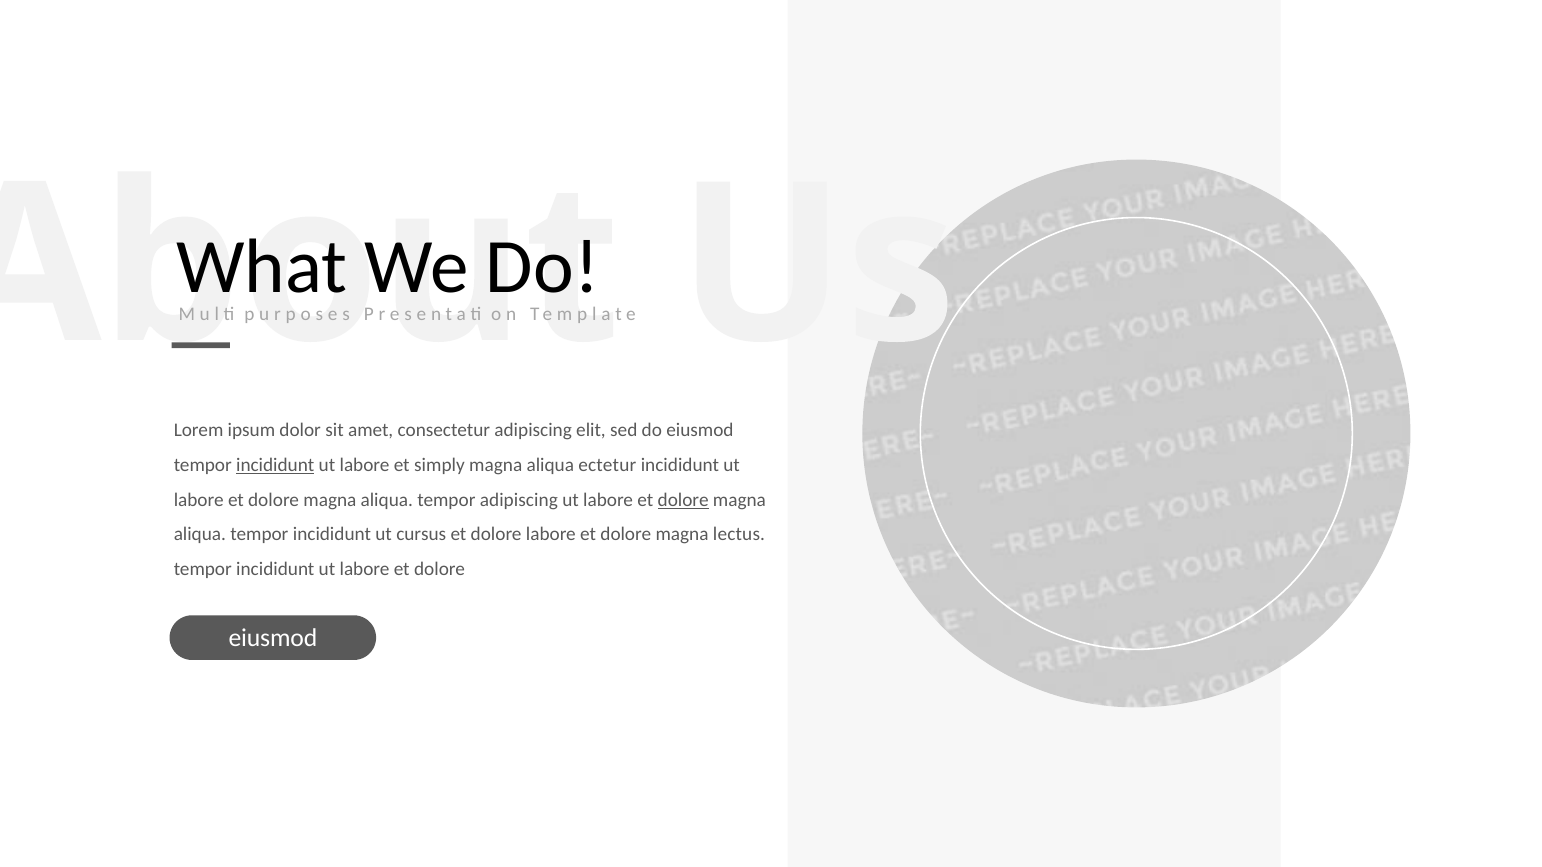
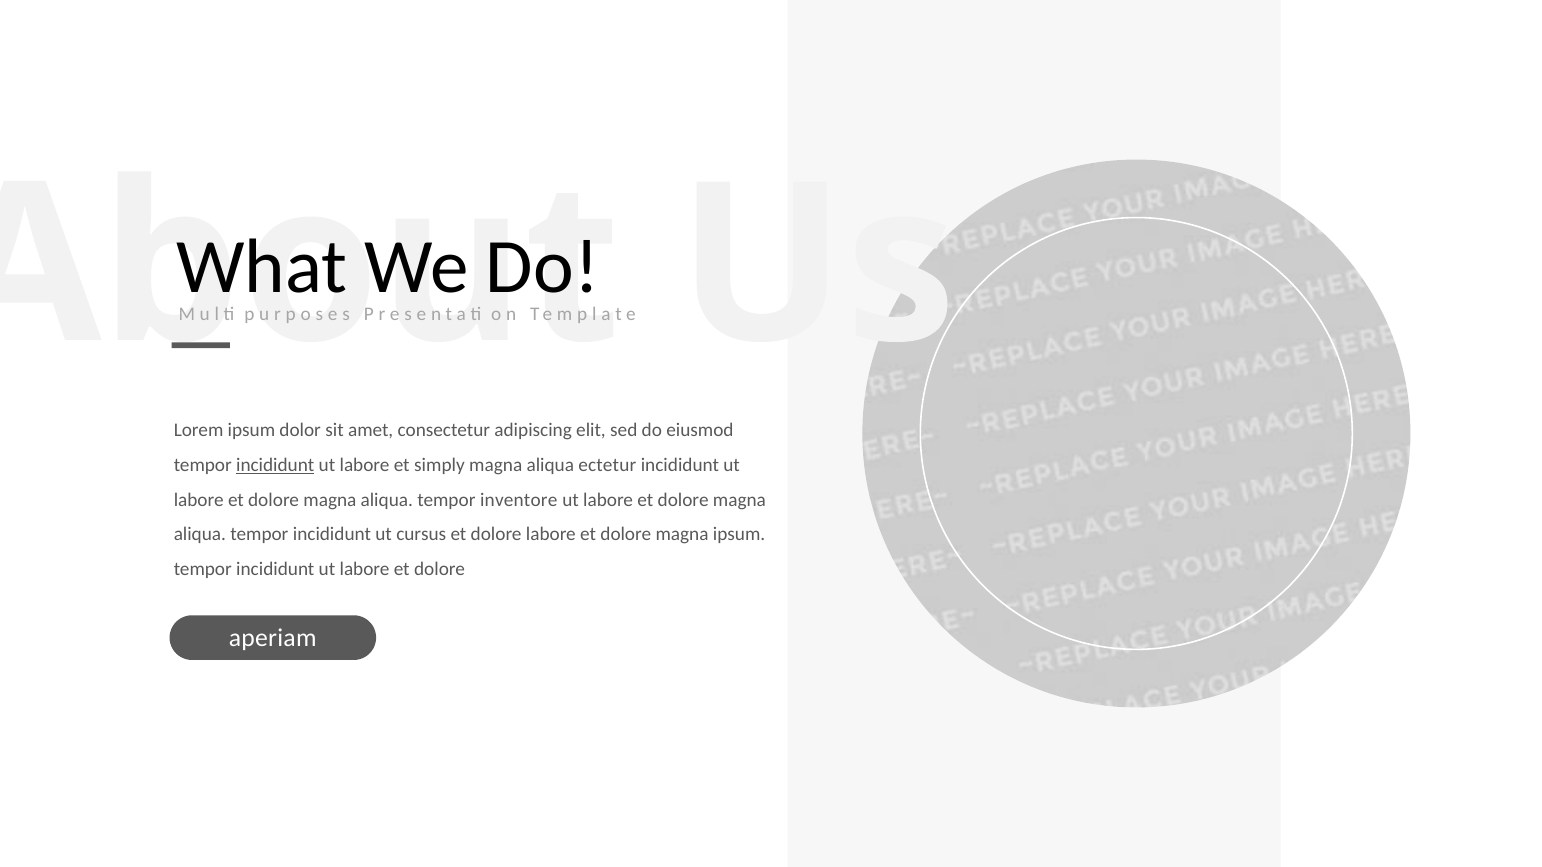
tempor adipiscing: adipiscing -> inventore (519, 500)
dolore underline: present -> none (683, 500)
magna lectus: lectus -> ipsum (739, 535)
eiusmod: eiusmod -> aperiam (273, 638)
